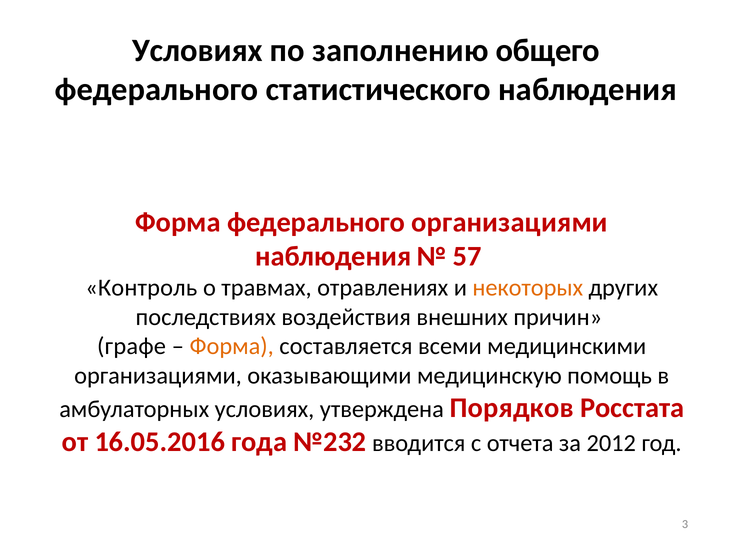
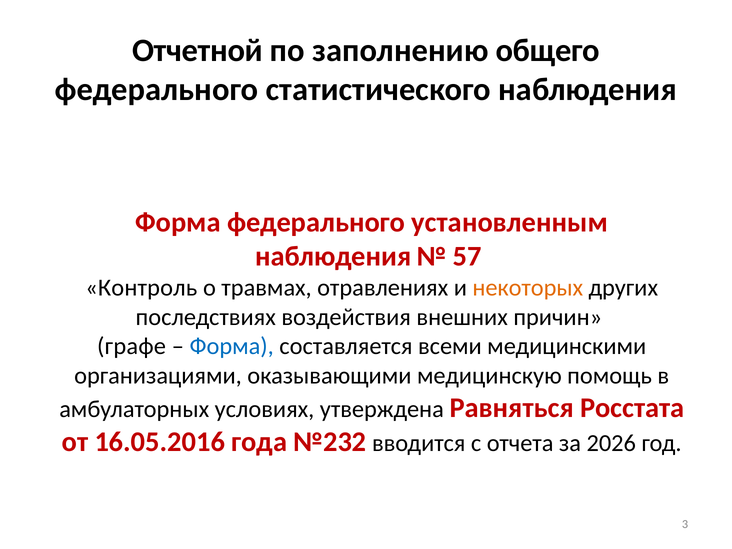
Условиях: Условиях -> Отчетной (198, 50)
федерального организациями: организациями -> установленным (510, 222)
Форма colour: orange -> blue (232, 346)
Порядков: Порядков -> Равняться (512, 408)
2012: 2012 -> 2026 (611, 443)
